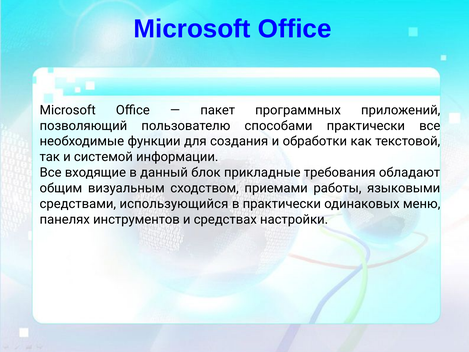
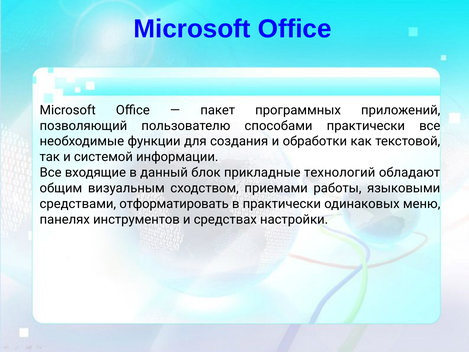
требования: требования -> технологий (340, 173)
использующийся: использующийся -> отформатировать (174, 204)
